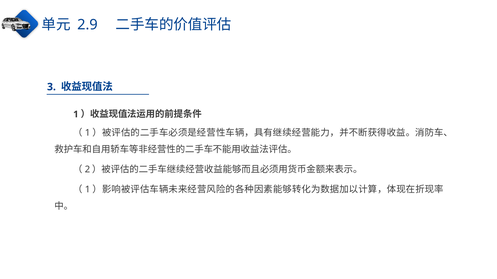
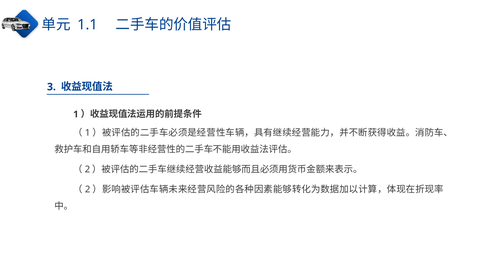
2.9: 2.9 -> 1.1 (87, 25)
1: 1 -> 2 (88, 190)
